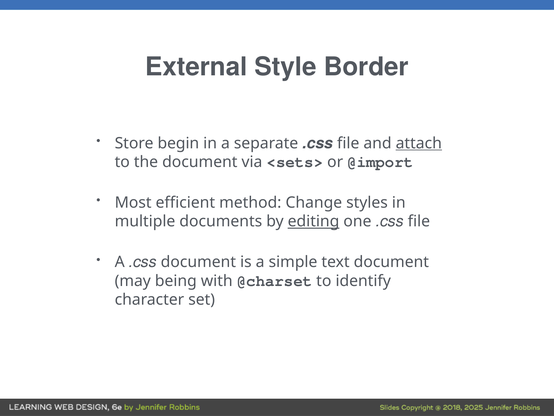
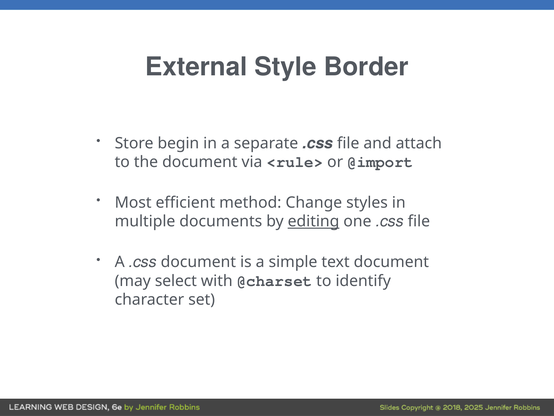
attach underline: present -> none (419, 143)
<sets>: <sets> -> <rule> (295, 162)
being: being -> select (176, 281)
